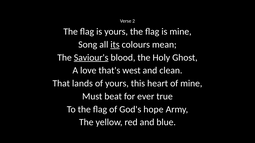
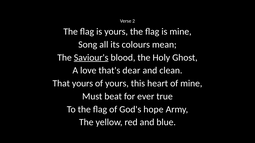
its underline: present -> none (115, 45)
west: west -> dear (131, 71)
That lands: lands -> yours (83, 84)
